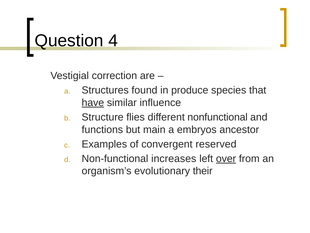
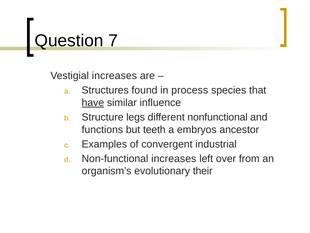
4: 4 -> 7 (113, 40)
Vestigial correction: correction -> increases (114, 76)
produce: produce -> process (190, 90)
flies: flies -> legs (136, 117)
main: main -> teeth (154, 129)
reserved: reserved -> industrial (216, 144)
over underline: present -> none (226, 158)
